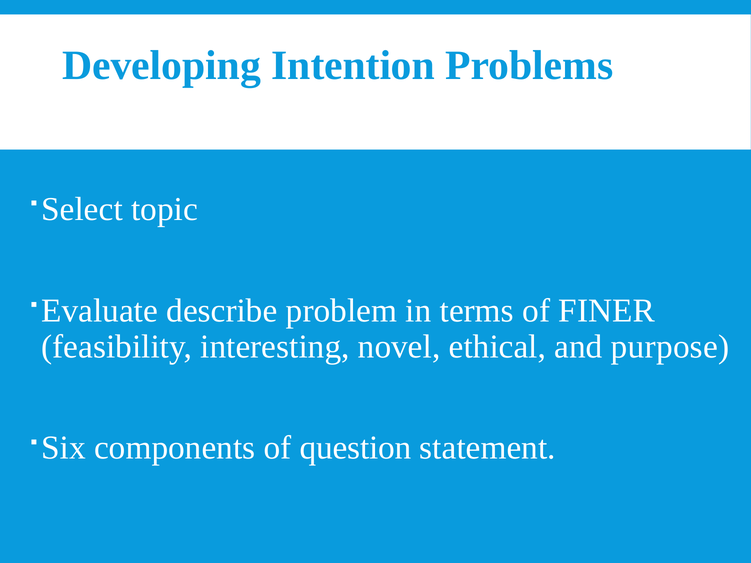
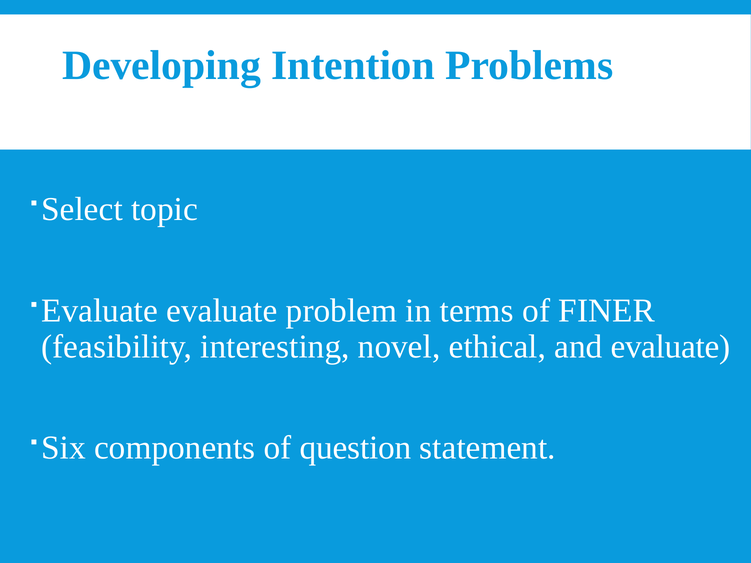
describe: describe -> evaluate (222, 311)
and purpose: purpose -> evaluate (670, 347)
